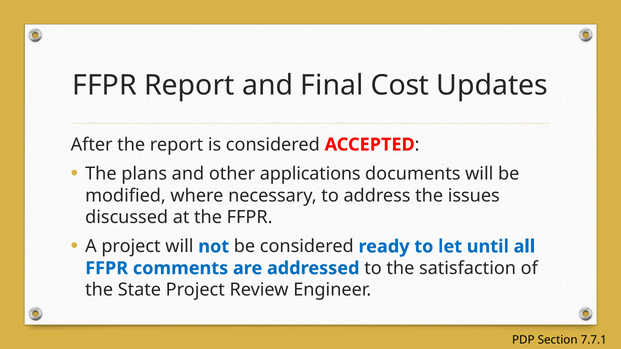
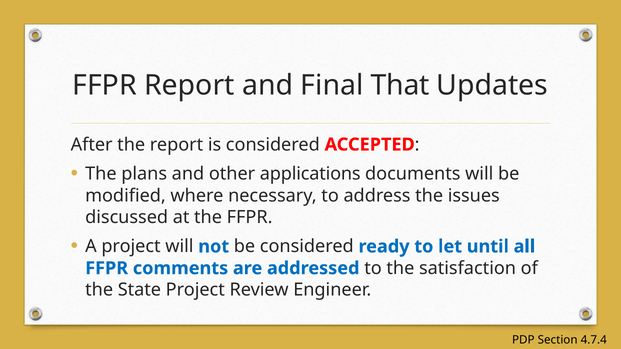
Cost: Cost -> That (400, 85)
7.7.1: 7.7.1 -> 4.7.4 (594, 340)
